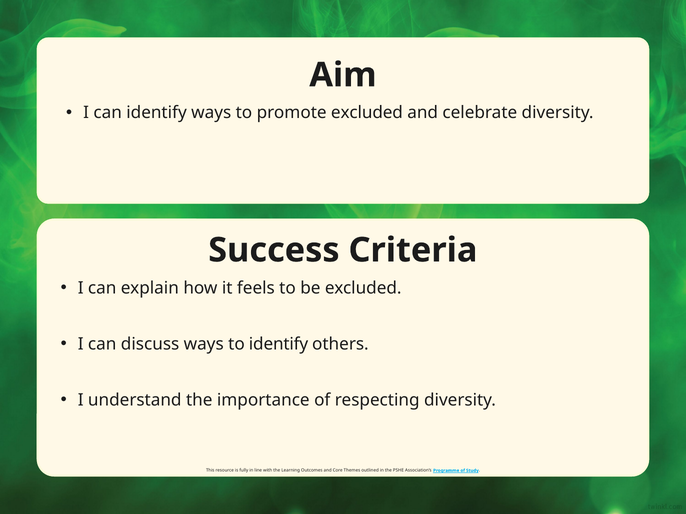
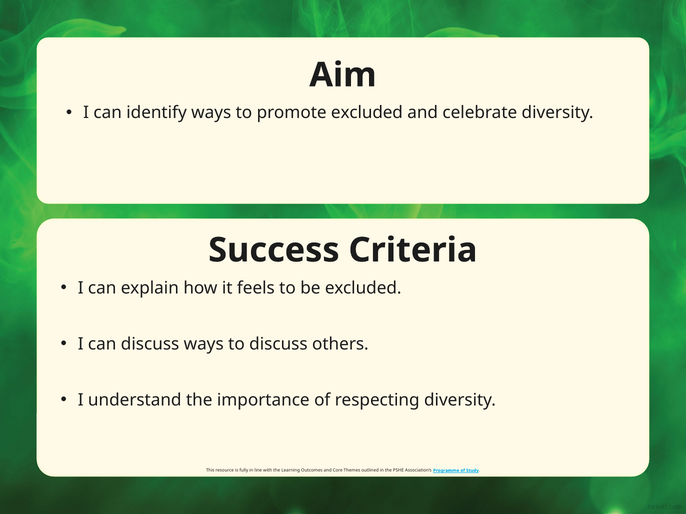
to identify: identify -> discuss (278, 344)
